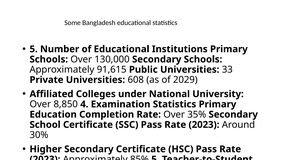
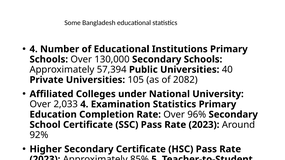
5: 5 -> 4 (34, 49)
91,615: 91,615 -> 57,394 (112, 70)
33: 33 -> 40 (227, 70)
608: 608 -> 105 (136, 80)
2029: 2029 -> 2082 (185, 80)
8,850: 8,850 -> 2,033 (66, 104)
35%: 35% -> 96% (197, 115)
30%: 30% -> 92% (39, 135)
